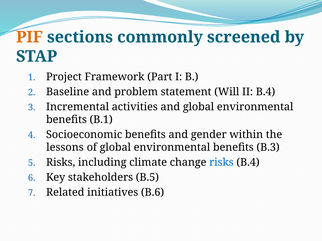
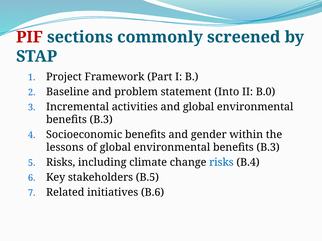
PIF colour: orange -> red (29, 37)
Will: Will -> Into (227, 92)
II B.4: B.4 -> B.0 (266, 92)
B.1: B.1 -> B.3 (101, 120)
